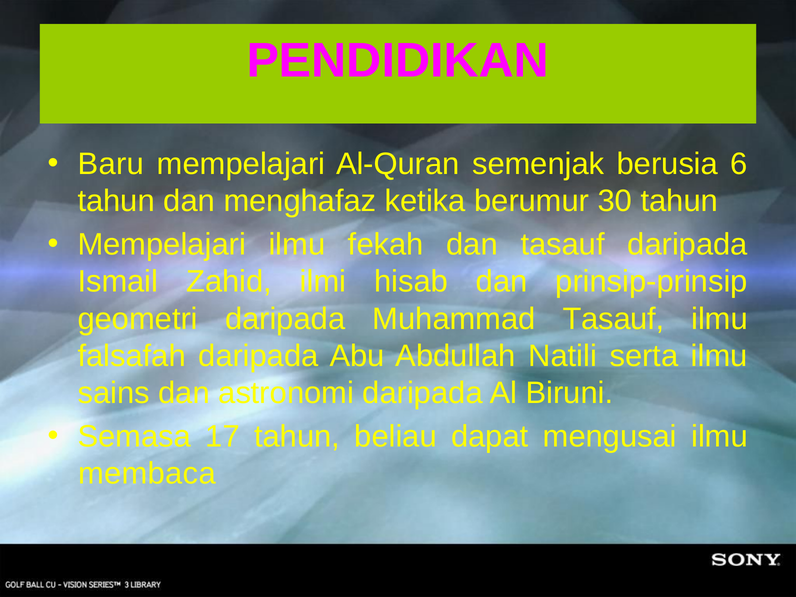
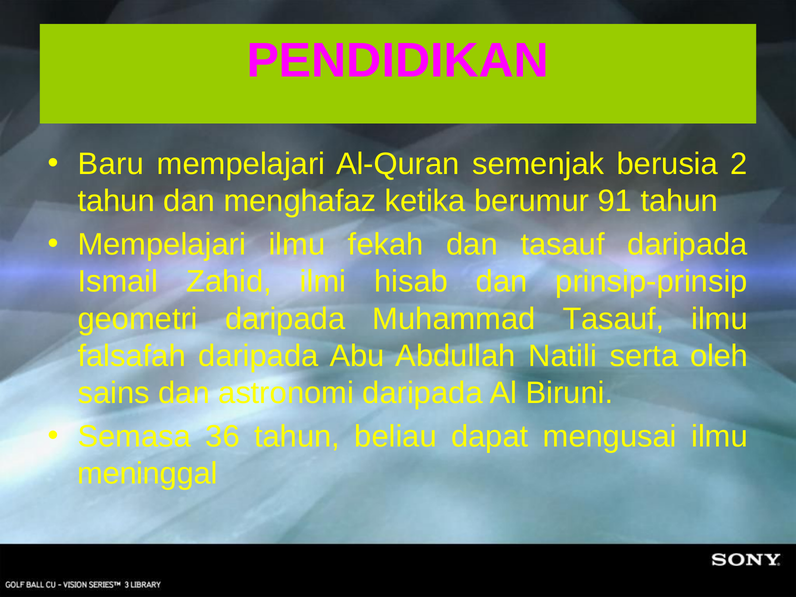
6: 6 -> 2 (739, 164)
30: 30 -> 91 (615, 201)
serta ilmu: ilmu -> oleh (719, 356)
17: 17 -> 36 (223, 437)
membaca: membaca -> meninggal (147, 474)
